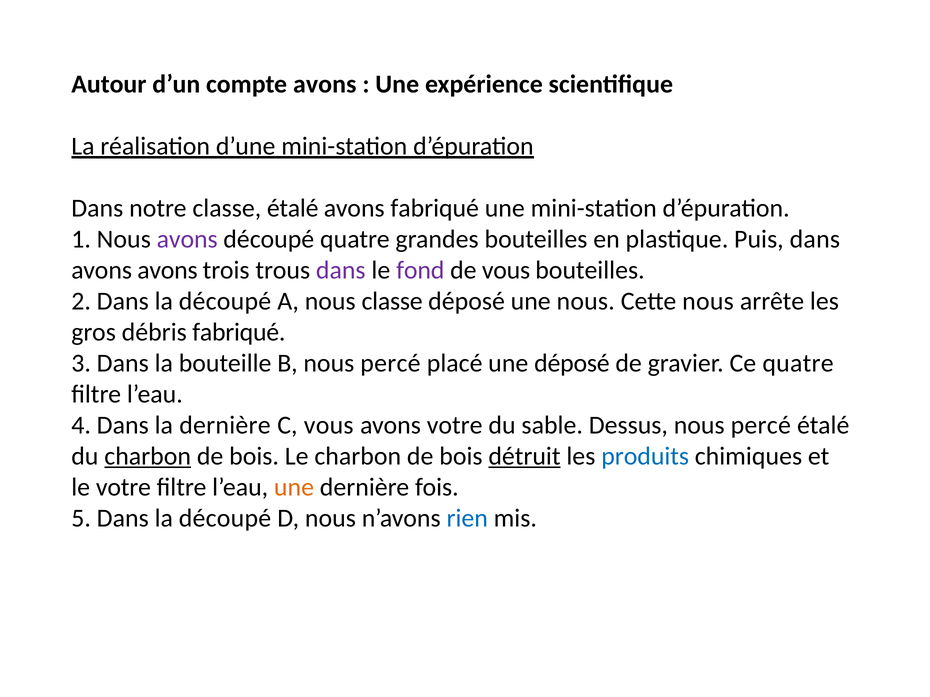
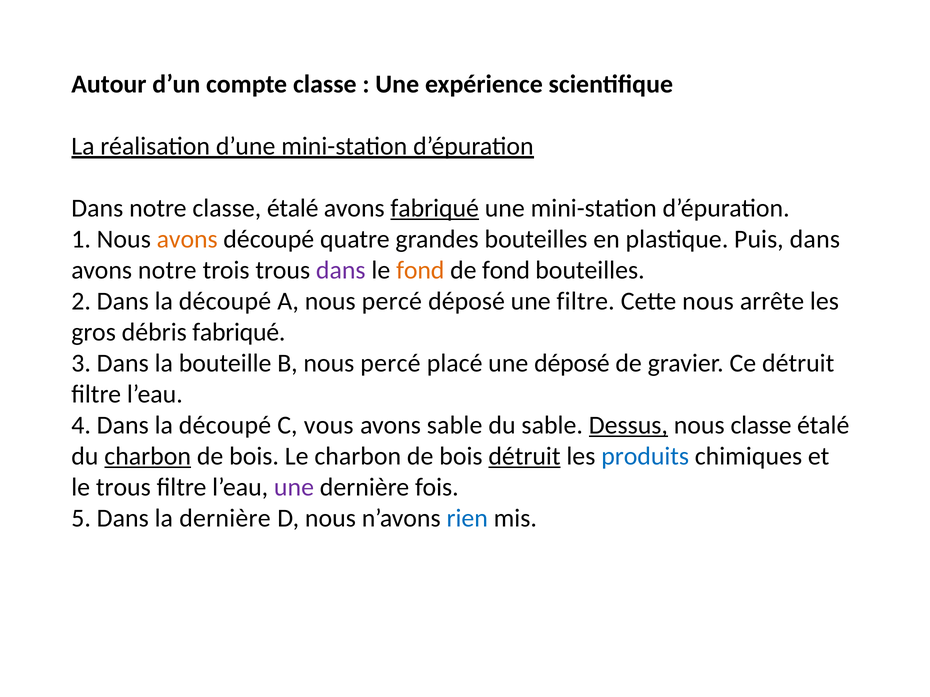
compte avons: avons -> classe (325, 84)
fabriqué underline: none -> present (435, 208)
avons colour: purple -> orange (187, 239)
avons avons: avons -> notre (167, 270)
fond colour: purple -> orange (420, 270)
de vous: vous -> fond (506, 270)
A nous classe: classe -> percé (392, 301)
une nous: nous -> filtre (586, 301)
Ce quatre: quatre -> détruit (798, 363)
4 Dans la dernière: dernière -> découpé (225, 425)
avons votre: votre -> sable (455, 425)
Dessus underline: none -> present (628, 425)
percé: percé -> classe (761, 425)
le votre: votre -> trous (123, 487)
une colour: orange -> purple (294, 487)
5 Dans la découpé: découpé -> dernière (225, 518)
